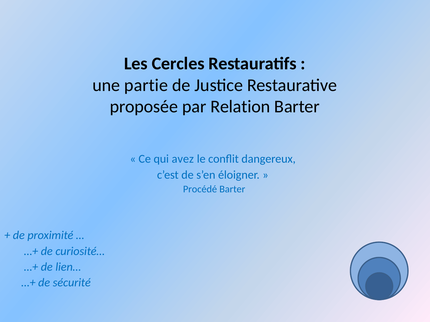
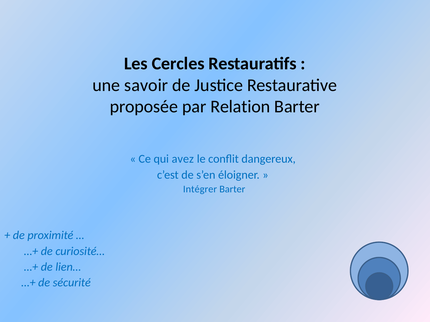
partie: partie -> savoir (146, 85)
Procédé: Procédé -> Intégrer (200, 189)
